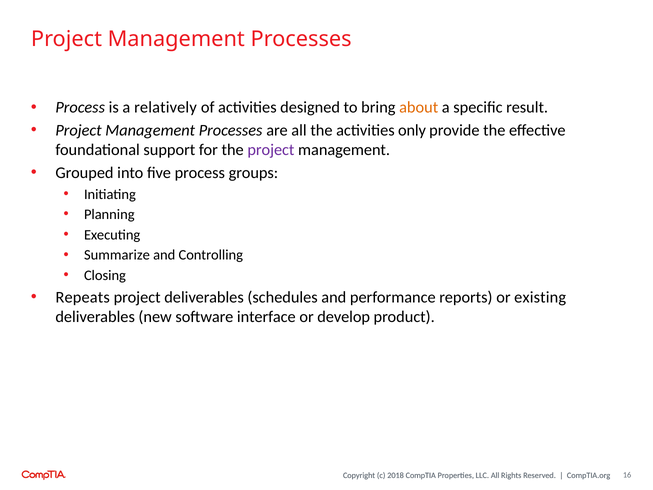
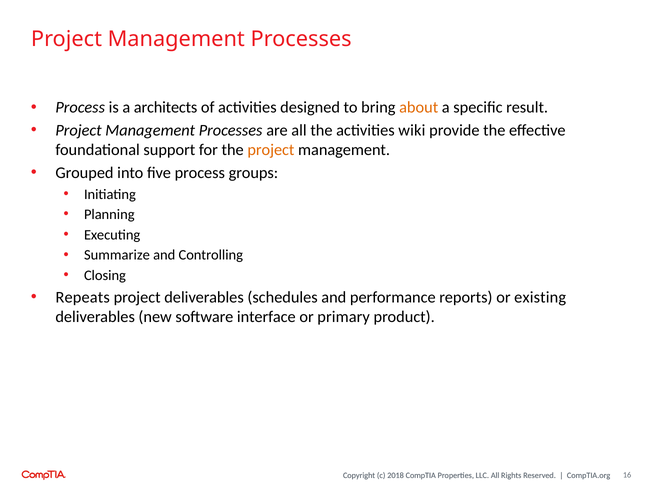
relatively: relatively -> architects (166, 108)
only: only -> wiki (412, 130)
project colour: purple -> orange (271, 150)
develop: develop -> primary (344, 317)
